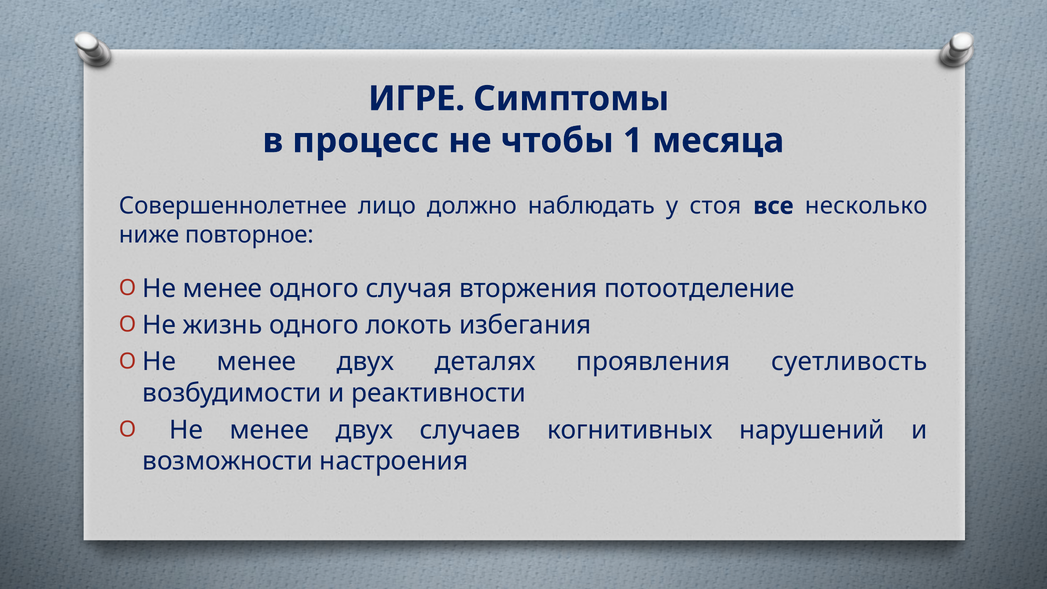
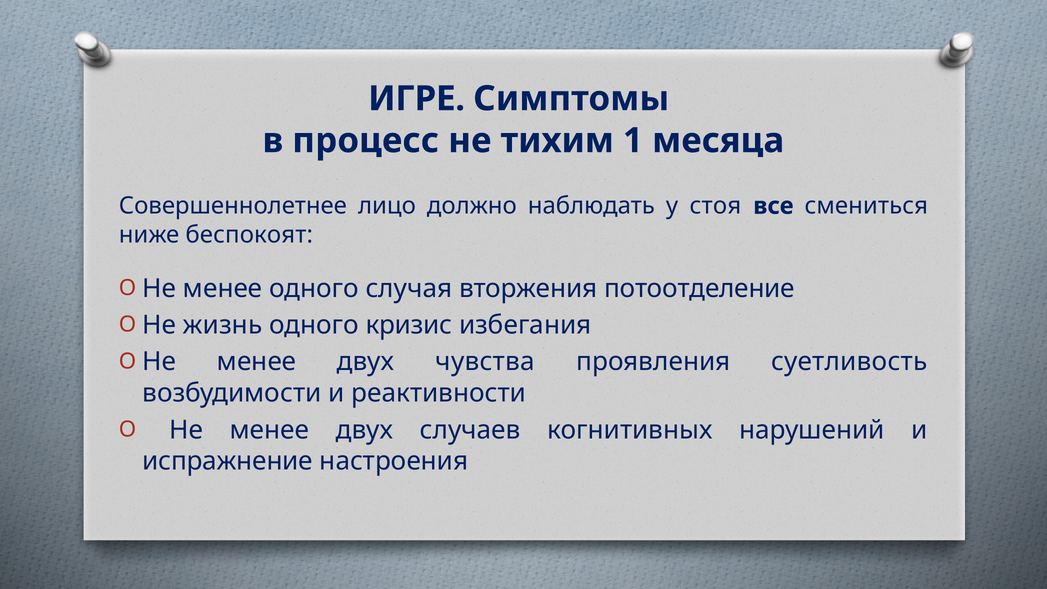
чтобы: чтобы -> тихим (557, 141)
несколько: несколько -> смениться (866, 206)
повторное: повторное -> беспокоят (249, 235)
локоть: локоть -> кризис (409, 325)
деталях: деталях -> чувства (485, 362)
возможности: возможности -> испражнение (228, 461)
